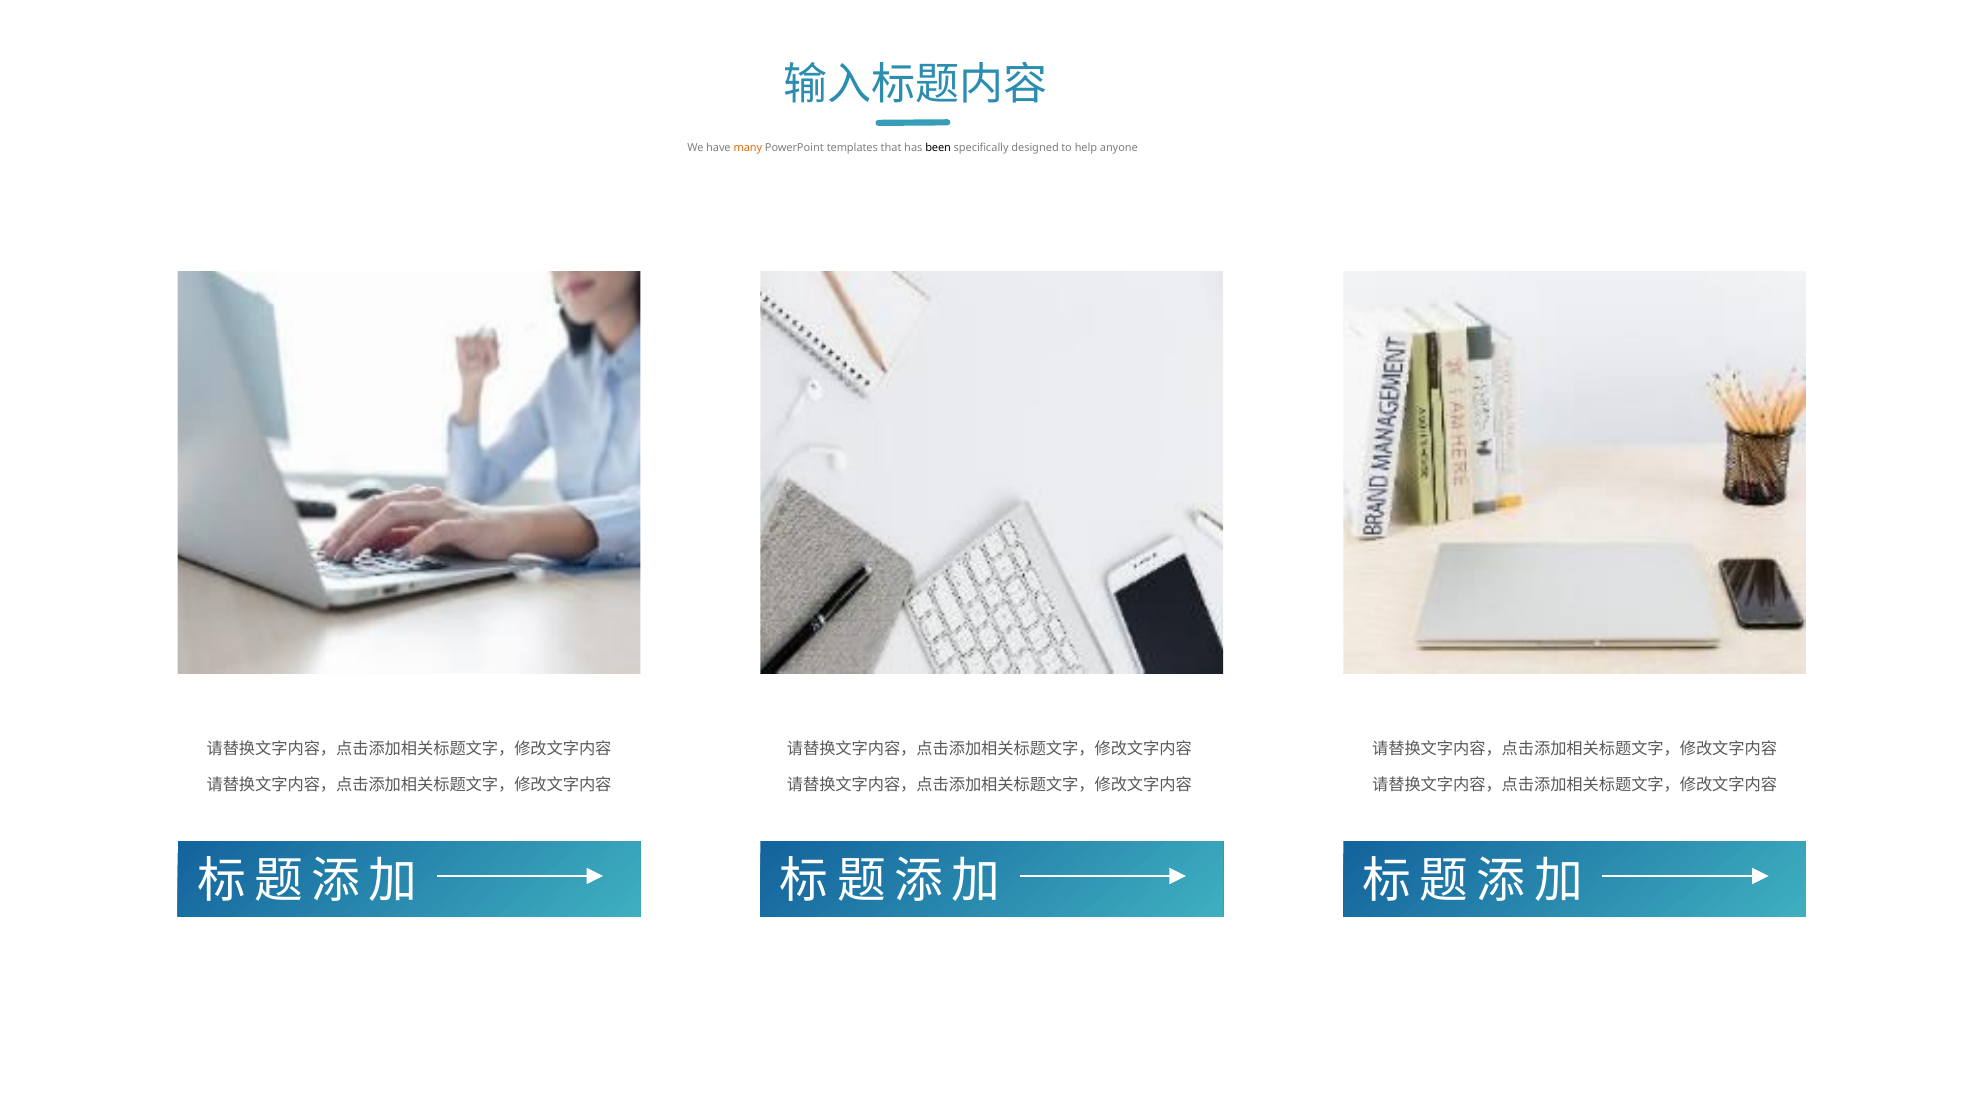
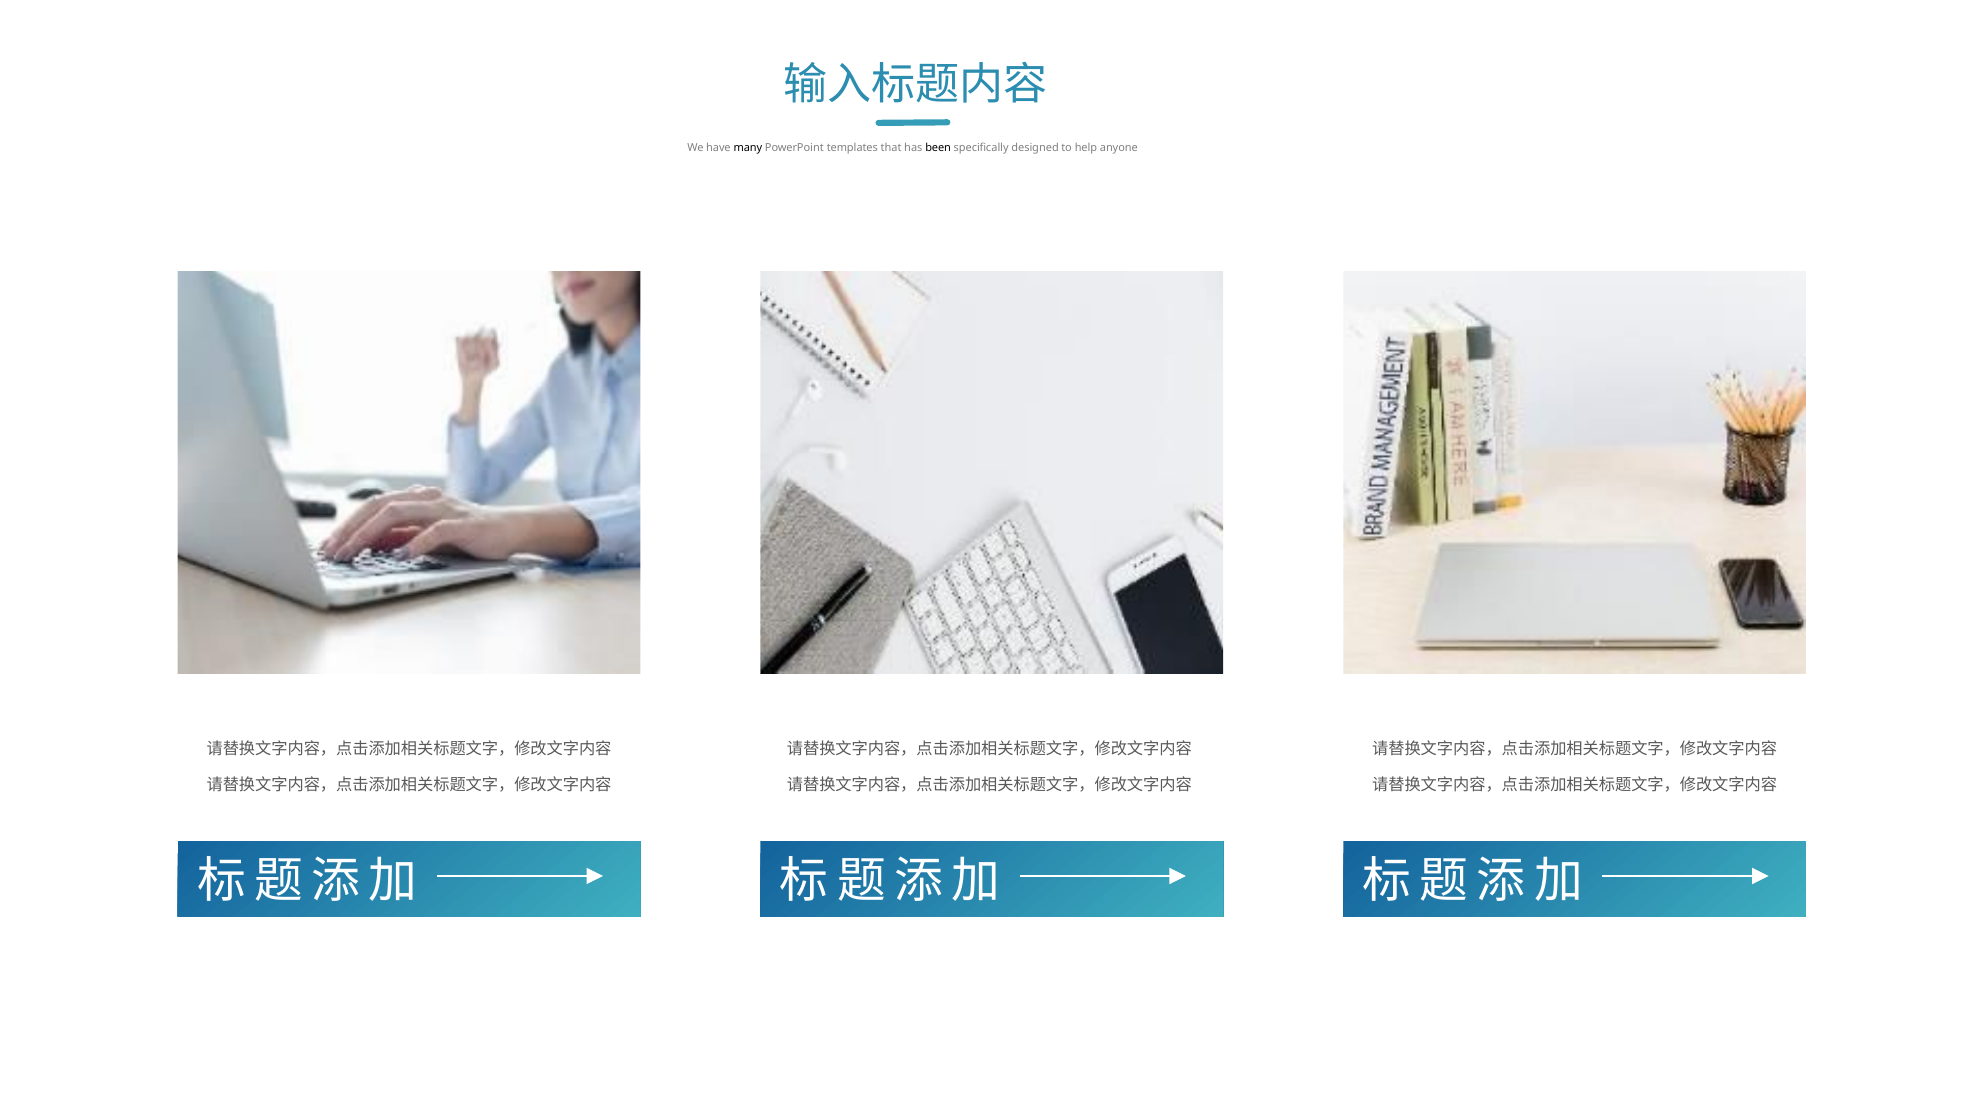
many colour: orange -> black (748, 148)
